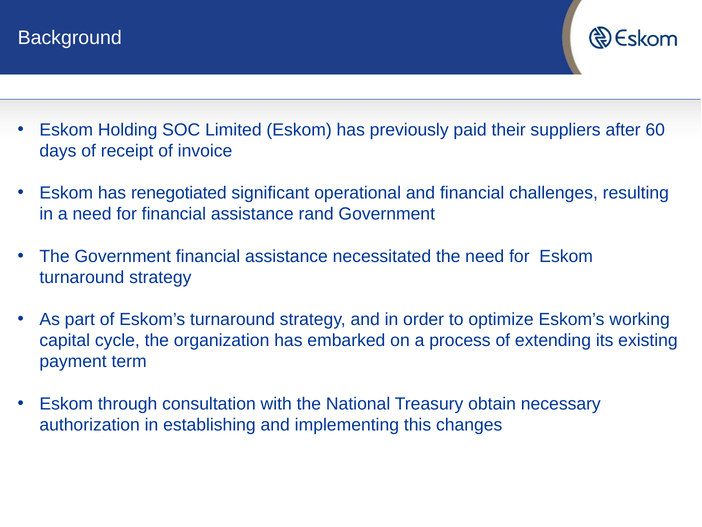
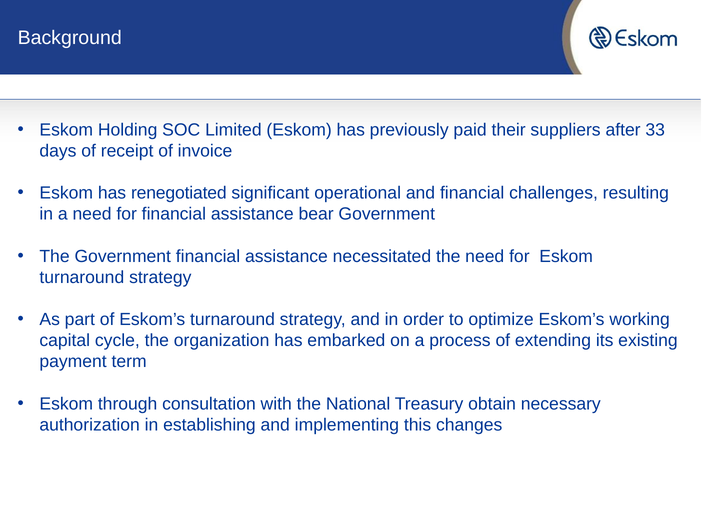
60: 60 -> 33 (655, 130)
rand: rand -> bear (316, 214)
